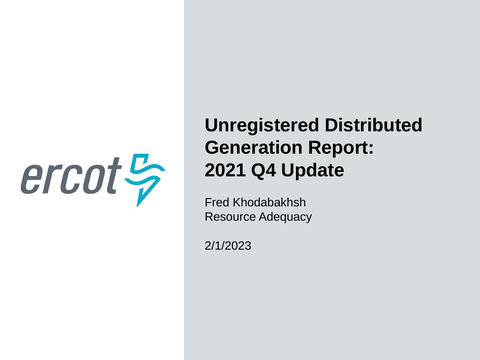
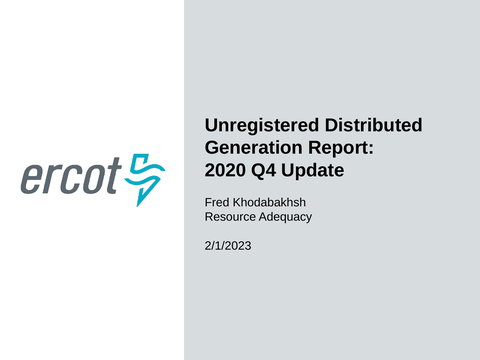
2021: 2021 -> 2020 (225, 170)
